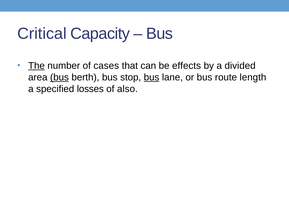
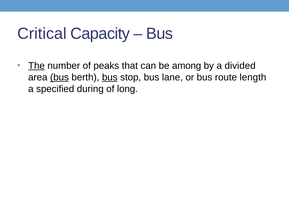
cases: cases -> peaks (106, 66)
effects: effects -> among (187, 66)
bus underline: none -> present (110, 77)
bus underline: present -> none (152, 77)
losses: losses -> during (90, 89)
also: also -> long (127, 89)
